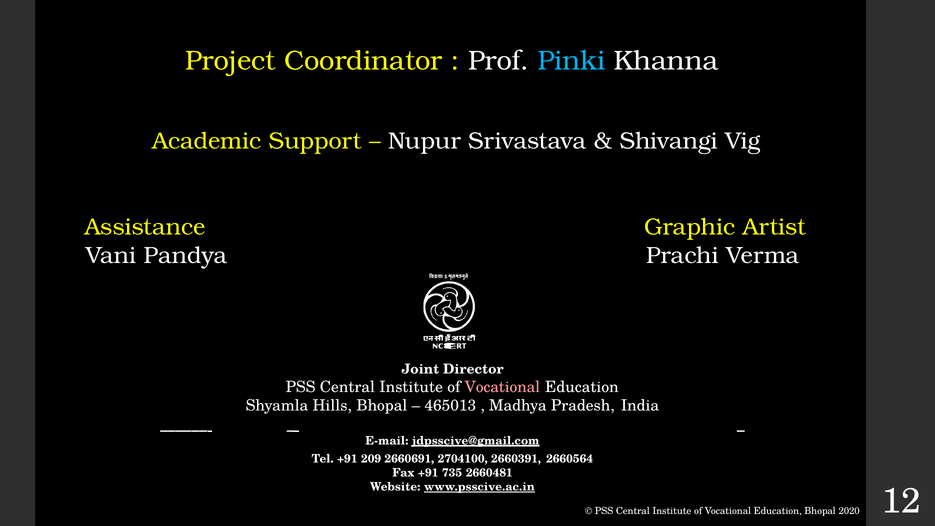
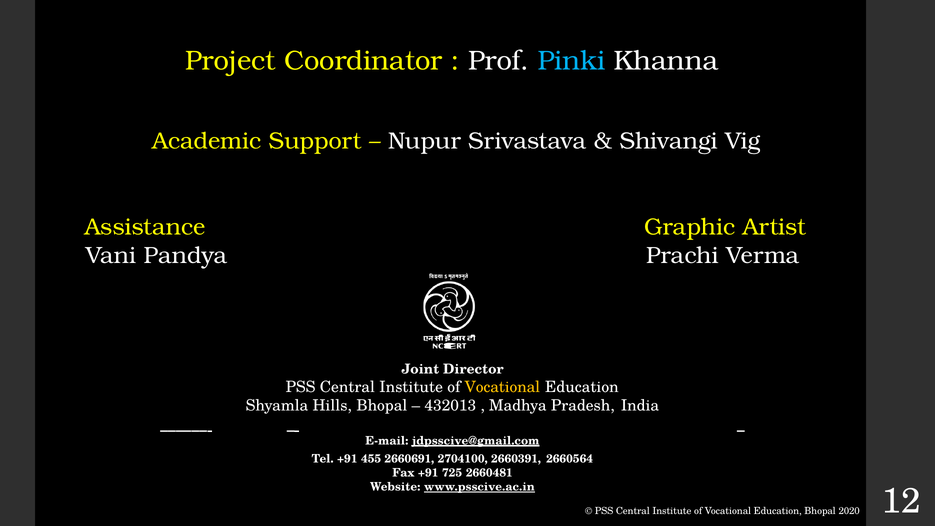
Vocational colour: pink -> yellow (502, 387)
465013: 465013 -> 432013 (450, 406)
209: 209 -> 455 (371, 459)
735: 735 -> 725 (452, 473)
